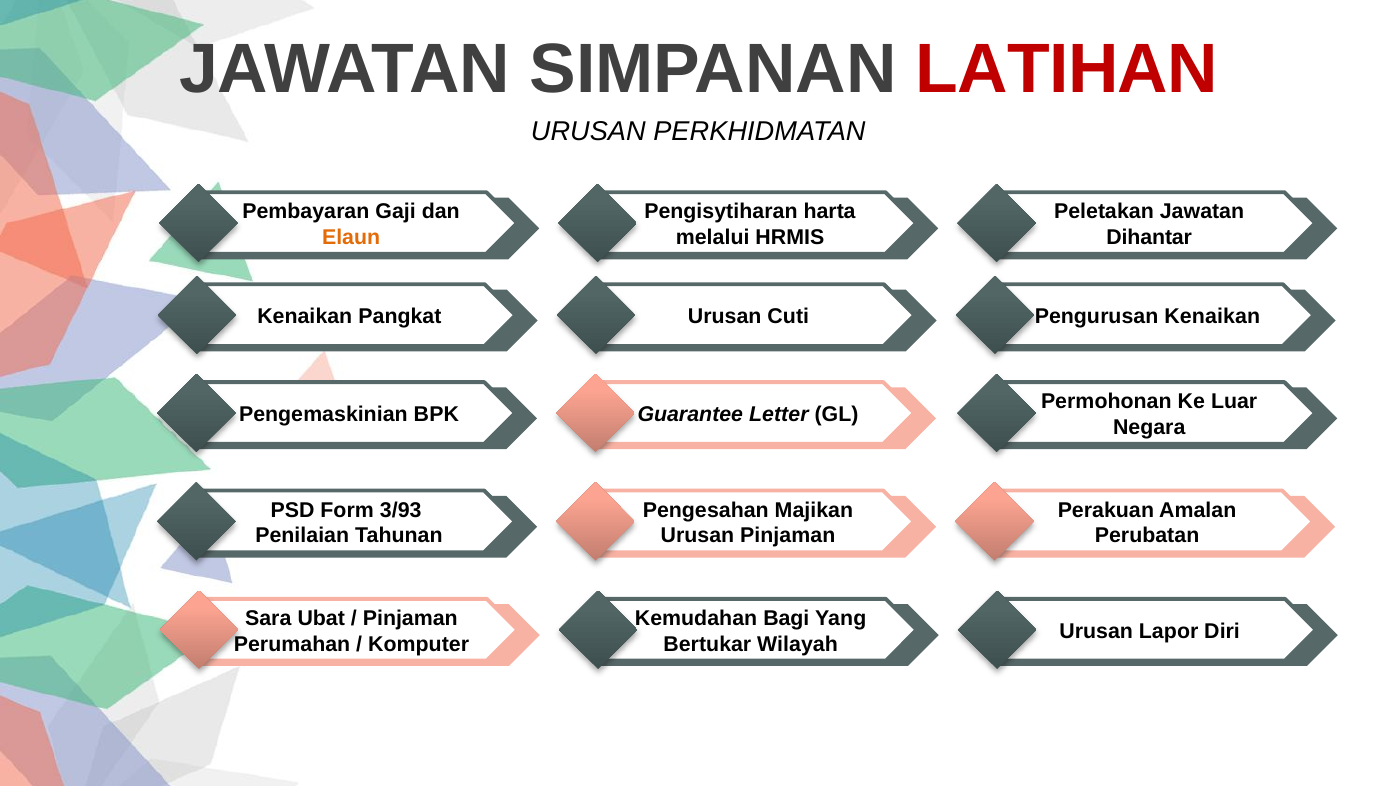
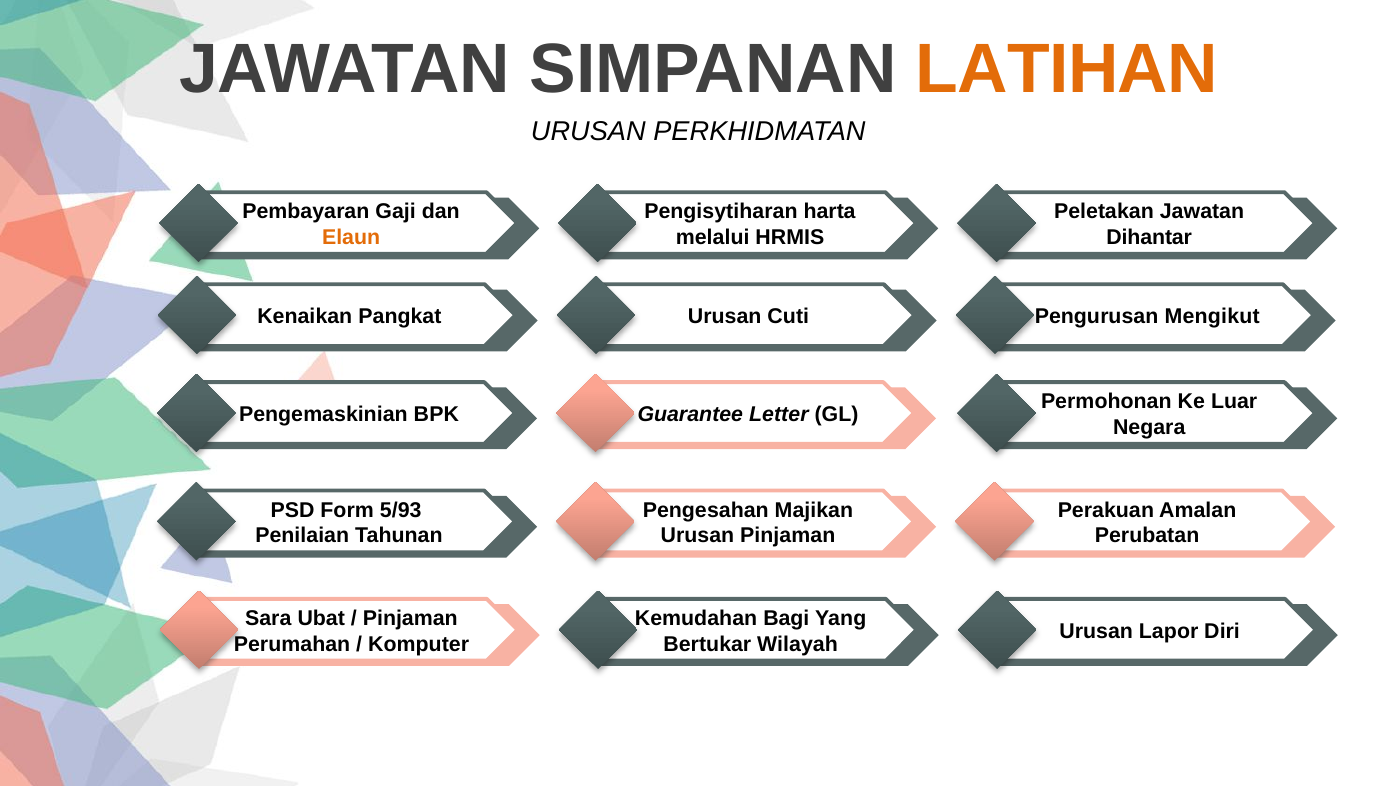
LATIHAN colour: red -> orange (1067, 70)
Pengurusan Kenaikan: Kenaikan -> Mengikut (1212, 317)
3/93: 3/93 -> 5/93 (401, 510)
